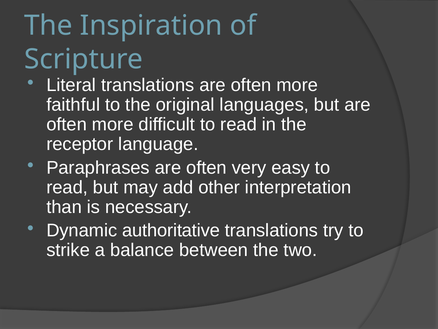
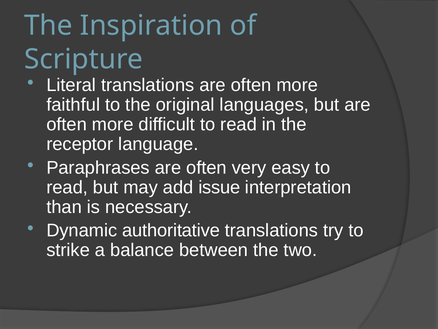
other: other -> issue (219, 187)
